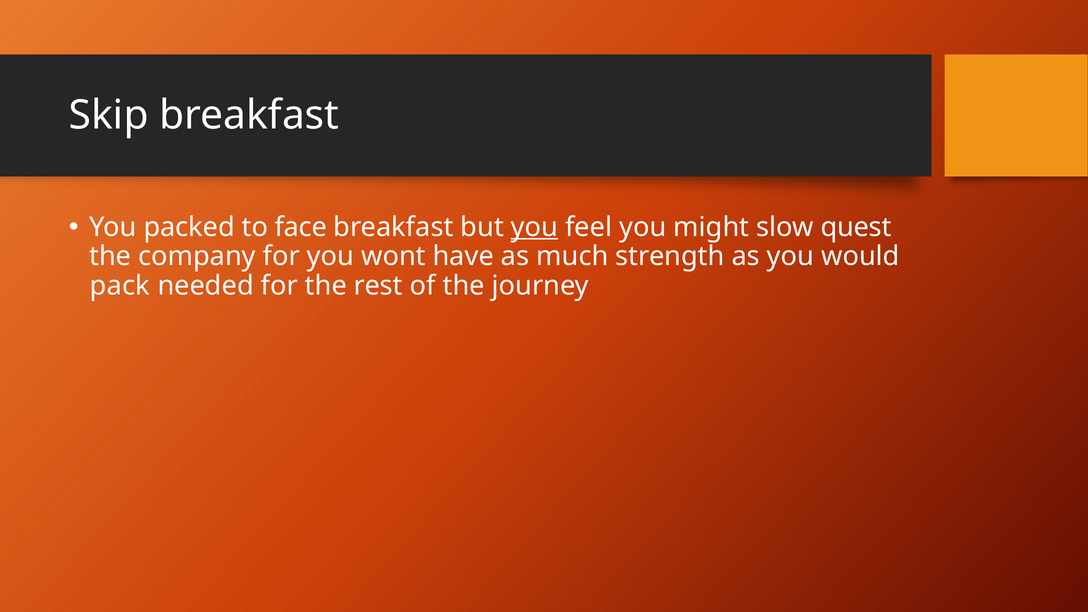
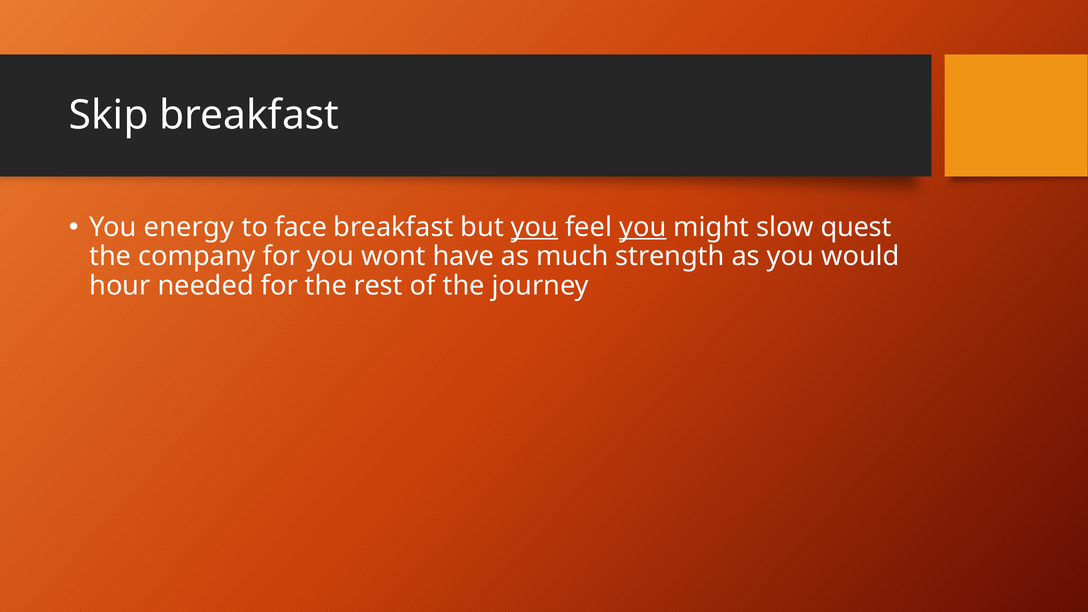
packed: packed -> energy (189, 227)
you underline: none -> present (643, 227)
pack: pack -> hour (120, 286)
